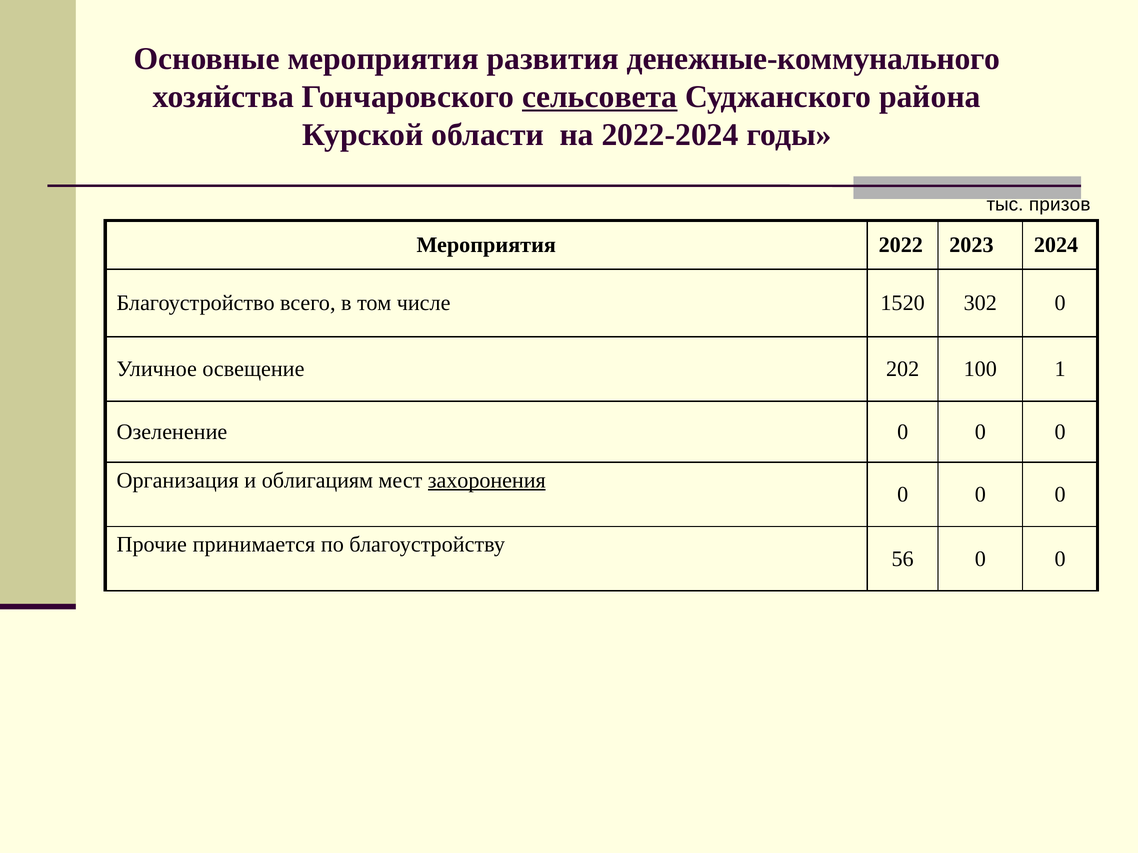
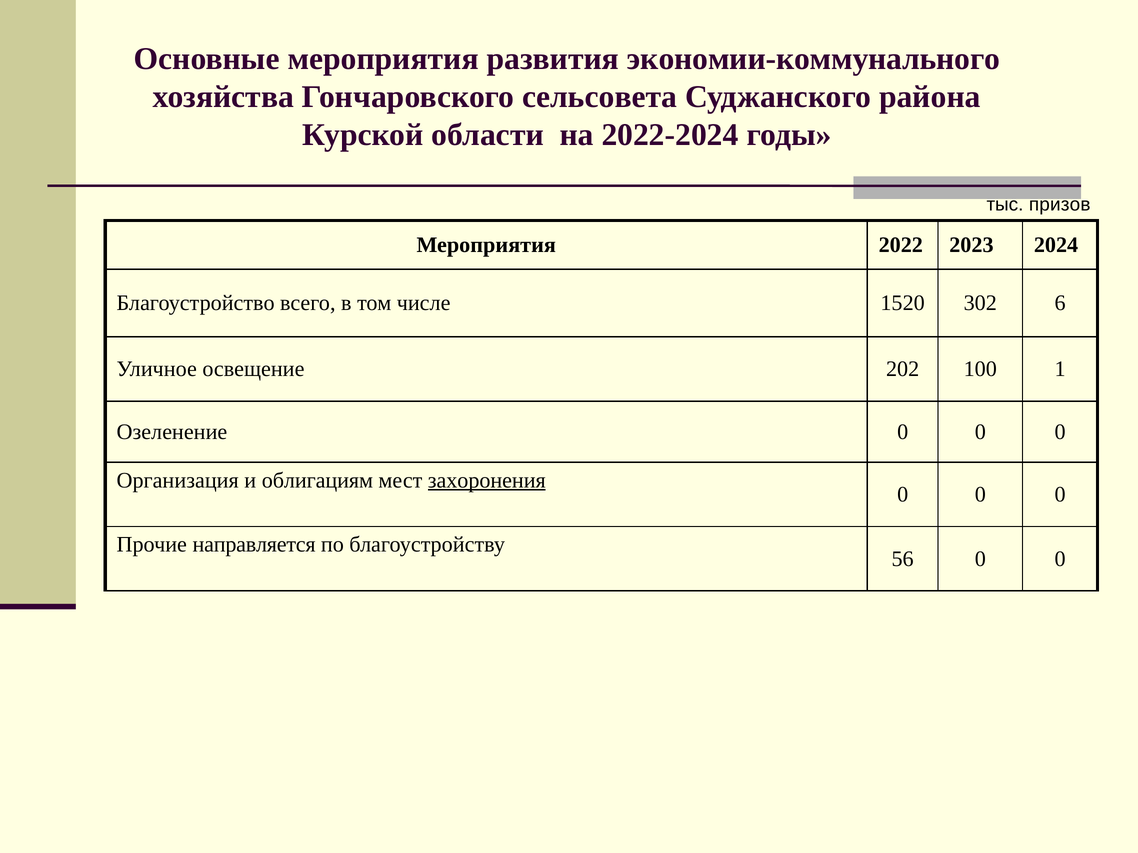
денежные-коммунального: денежные-коммунального -> экономии-коммунального (814, 59)
сельсовета underline: present -> none (600, 97)
302 0: 0 -> 6 (1060, 303)
принимается: принимается -> направляется (254, 545)
